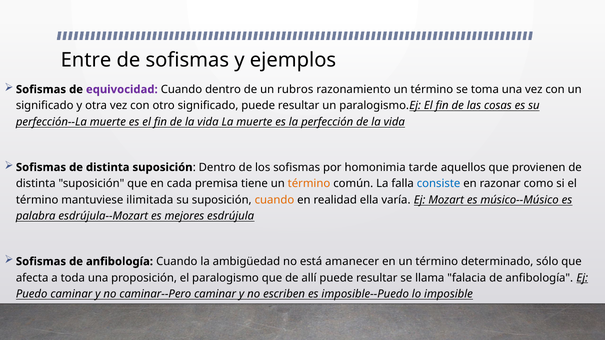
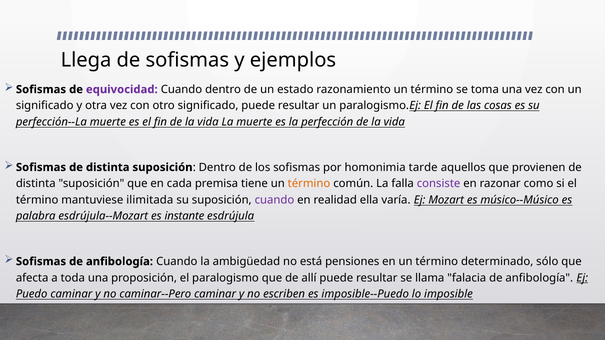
Entre: Entre -> Llega (86, 60)
rubros: rubros -> estado (295, 90)
consiste colour: blue -> purple (439, 184)
cuando colour: orange -> purple (274, 200)
mejores: mejores -> instante (184, 216)
amanecer: amanecer -> pensiones (352, 262)
